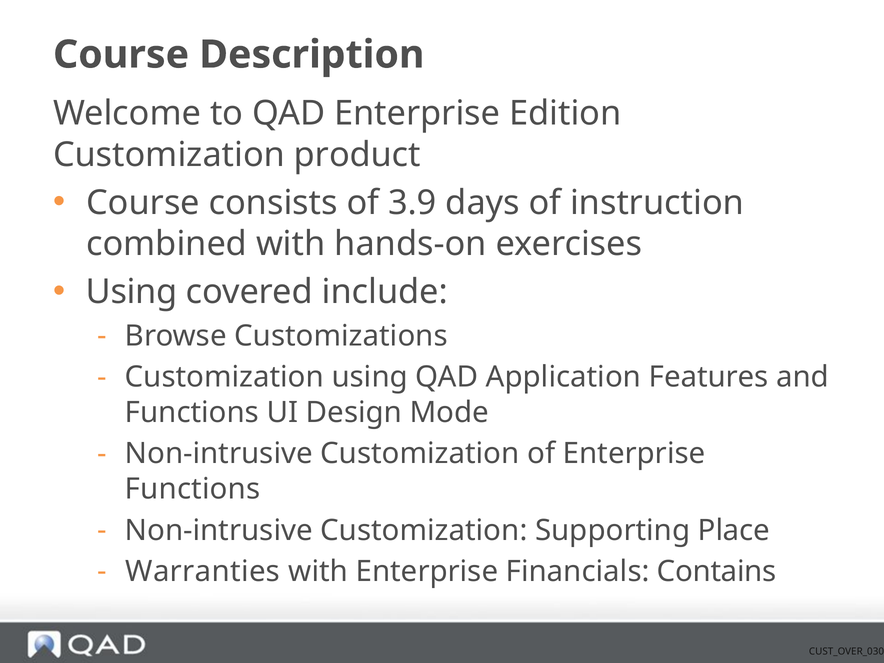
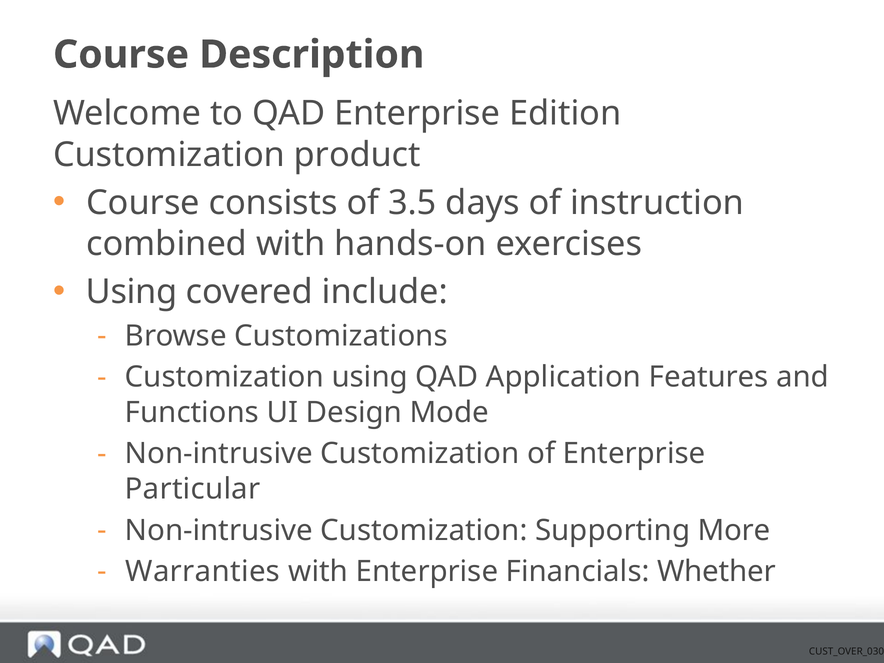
3.9: 3.9 -> 3.5 (412, 203)
Functions: Functions -> Particular (193, 489)
Place: Place -> More (734, 530)
Contains: Contains -> Whether (717, 572)
